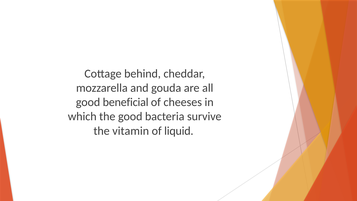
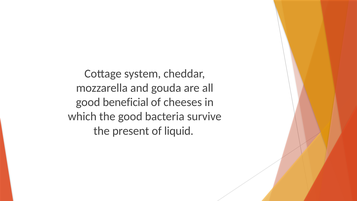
behind: behind -> system (143, 74)
vitamin: vitamin -> present (131, 131)
